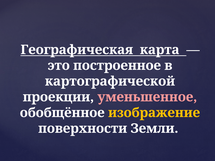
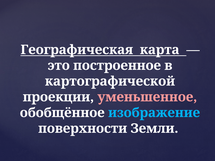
изображение colour: yellow -> light blue (154, 113)
